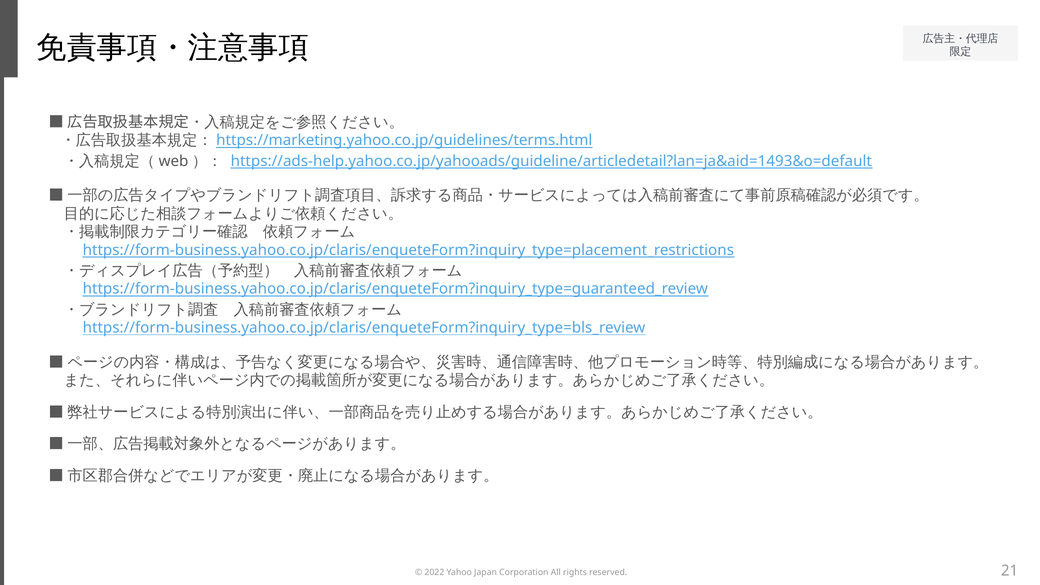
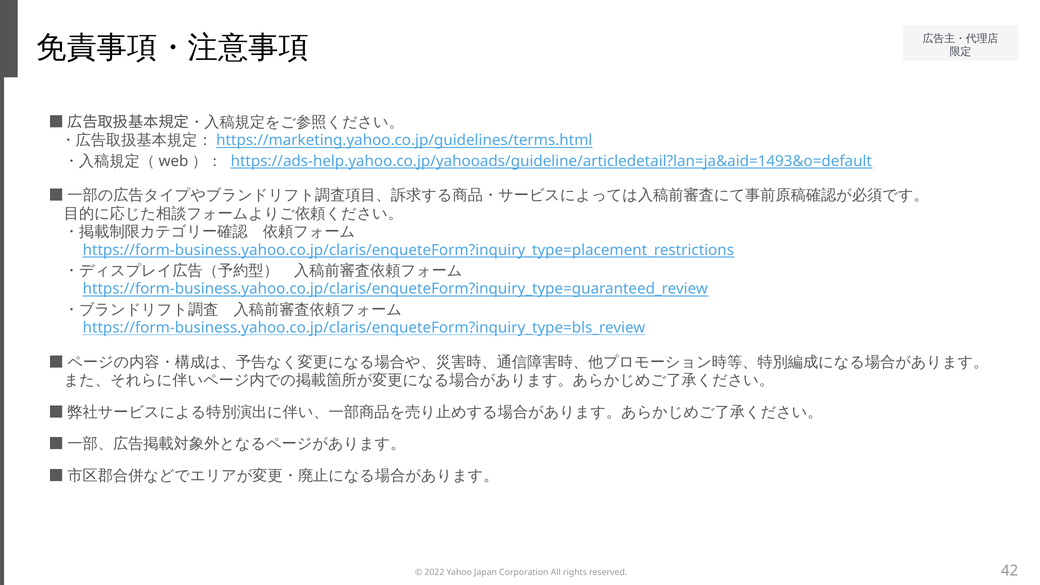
21: 21 -> 42 (1010, 571)
